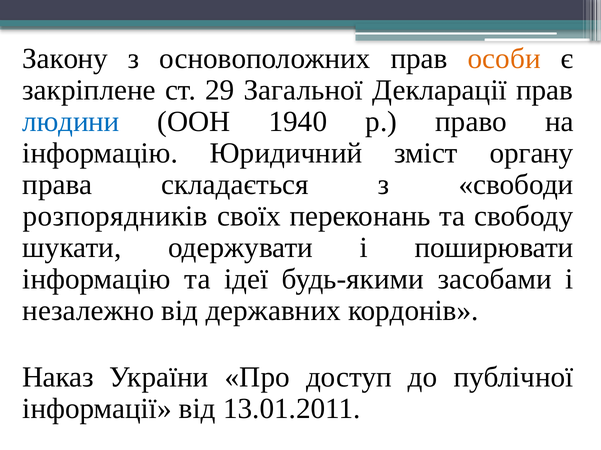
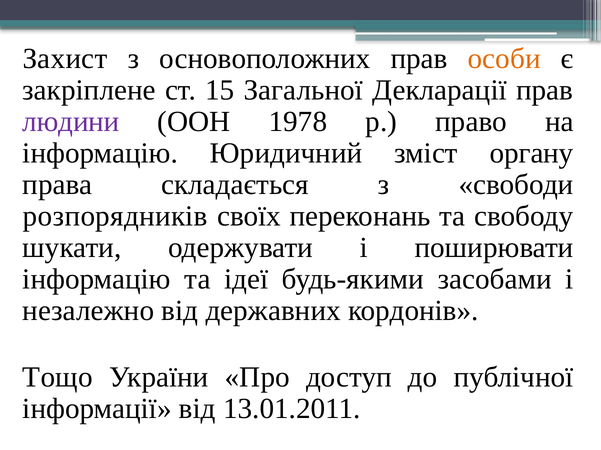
Закону: Закону -> Захист (65, 59)
29: 29 -> 15 (220, 90)
людини colour: blue -> purple (71, 122)
1940: 1940 -> 1978 (298, 122)
Наказ: Наказ -> Тощо (58, 378)
